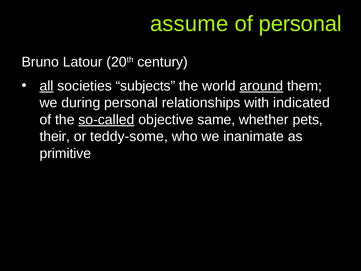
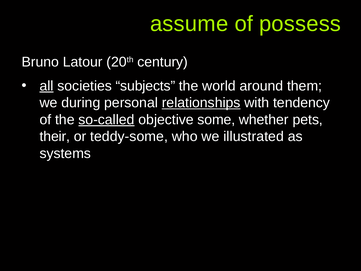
of personal: personal -> possess (300, 24)
around underline: present -> none (261, 86)
relationships underline: none -> present (201, 103)
indicated: indicated -> tendency (302, 103)
same: same -> some (216, 120)
inanimate: inanimate -> illustrated (254, 136)
primitive: primitive -> systems (65, 153)
